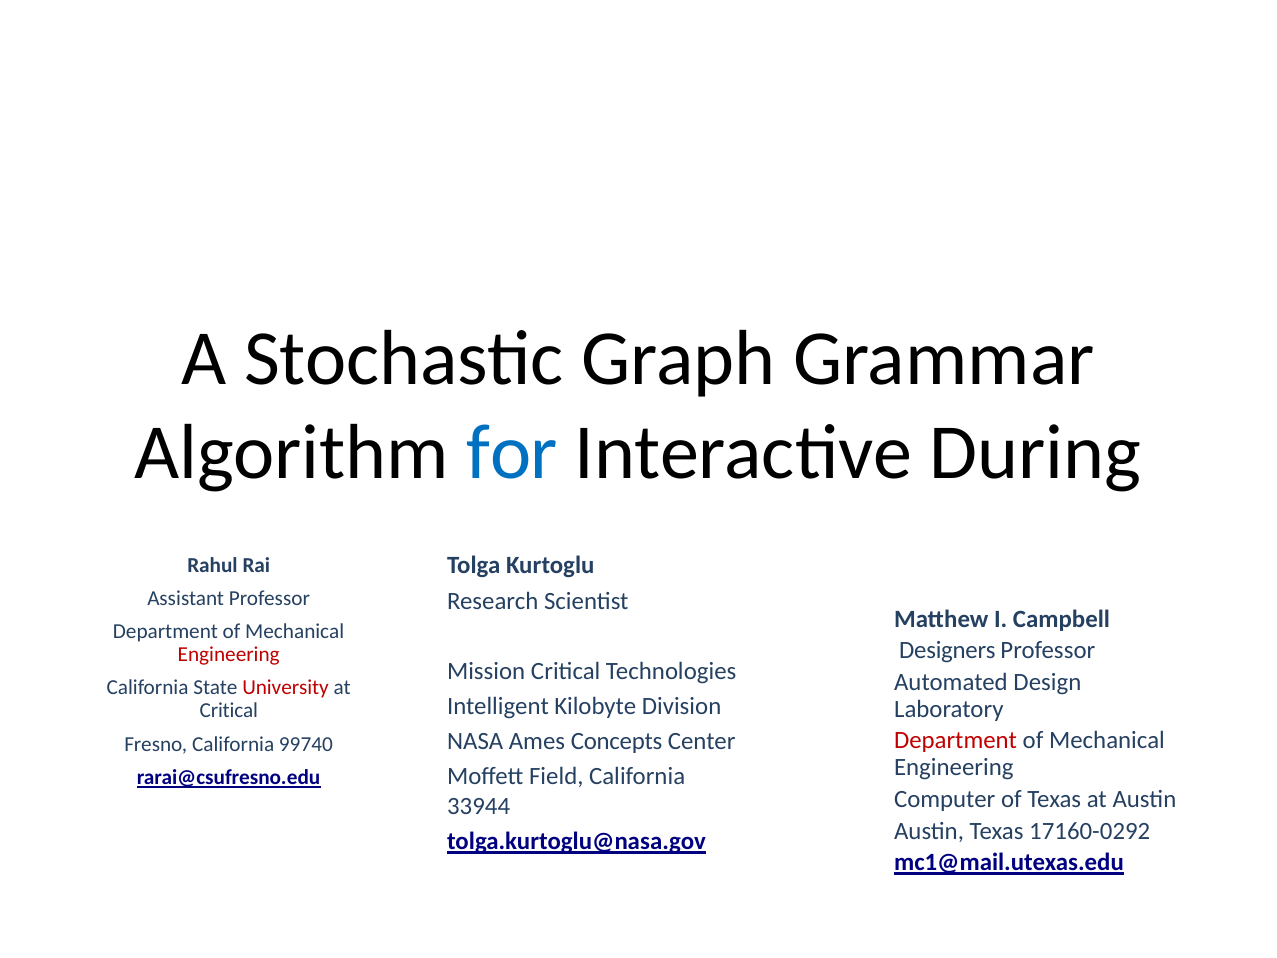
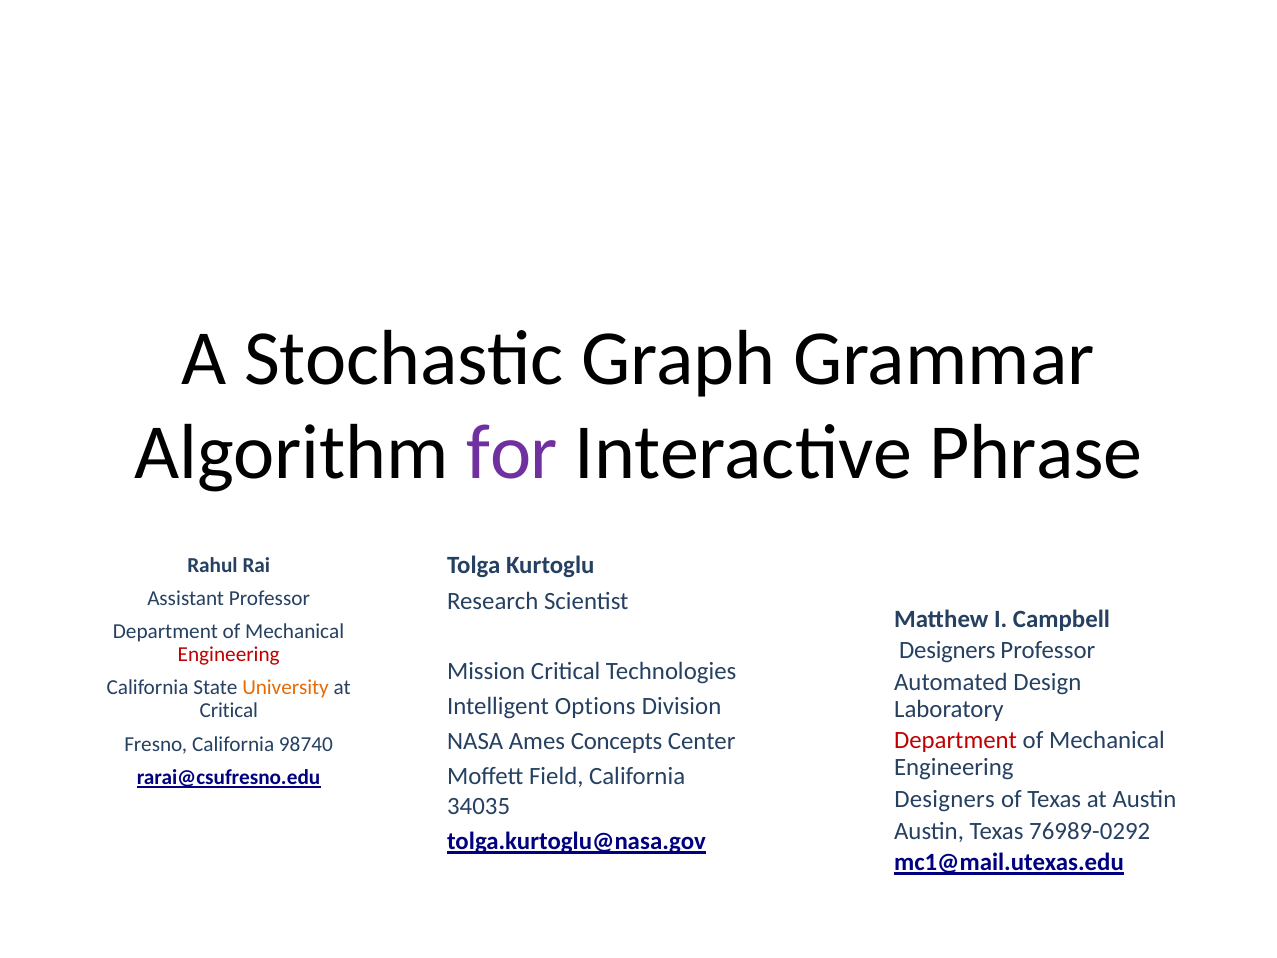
for colour: blue -> purple (512, 453)
During: During -> Phrase (1036, 453)
University colour: red -> orange (286, 688)
Kilobyte: Kilobyte -> Options (595, 706)
99740: 99740 -> 98740 (306, 744)
Computer: Computer -> Designers (945, 799)
33944: 33944 -> 34035 (479, 806)
17160-0292: 17160-0292 -> 76989-0292 (1090, 831)
